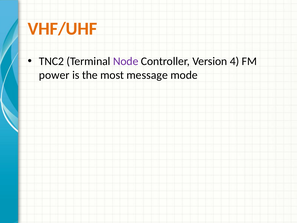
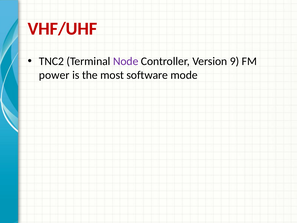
VHF/UHF colour: orange -> red (62, 29)
4: 4 -> 9 (235, 61)
message: message -> software (147, 75)
